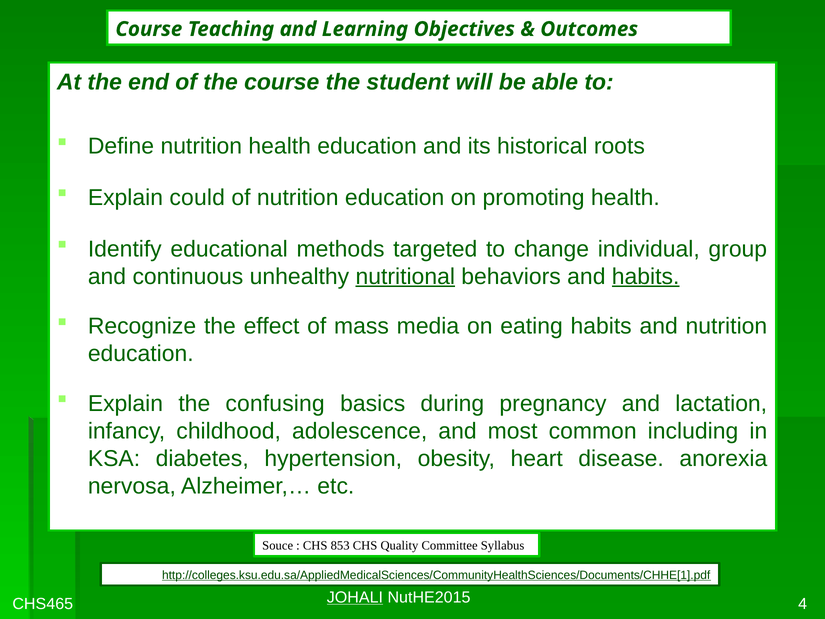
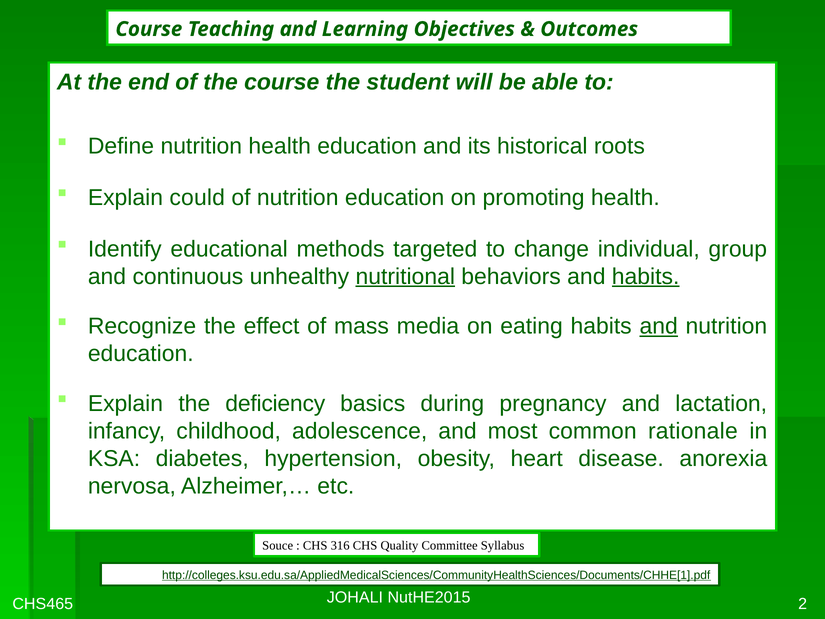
and underline: none -> present (659, 326)
confusing: confusing -> deficiency (275, 403)
including: including -> rationale (693, 431)
853: 853 -> 316 (340, 545)
JOHALI underline: present -> none (355, 597)
4: 4 -> 2 (803, 604)
